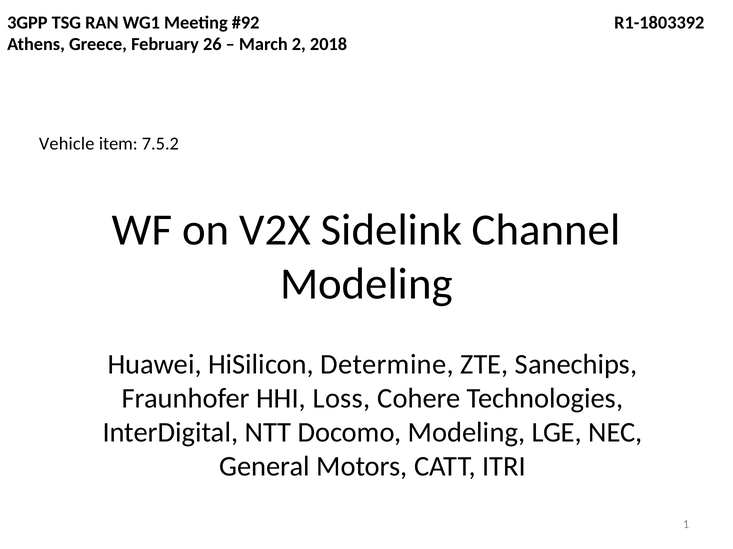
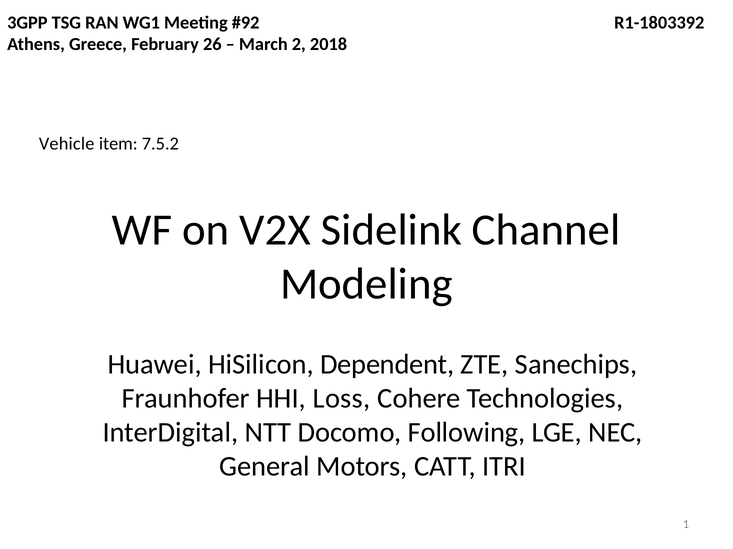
Determine: Determine -> Dependent (387, 365)
Docomo Modeling: Modeling -> Following (466, 433)
